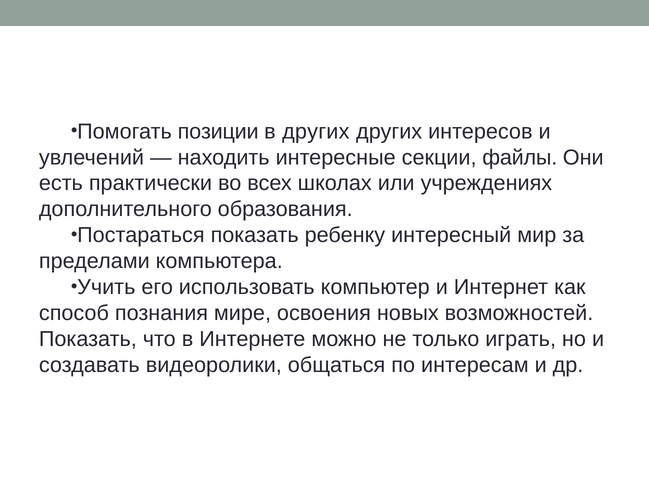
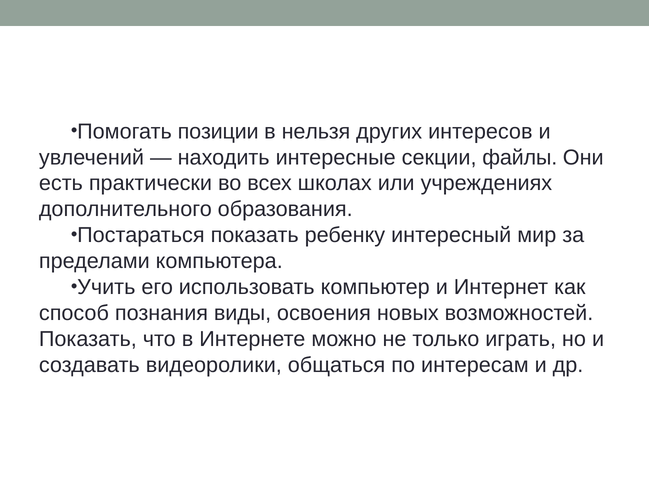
в других: других -> нельзя (316, 131)
мире: мире -> виды (243, 313)
